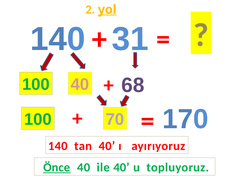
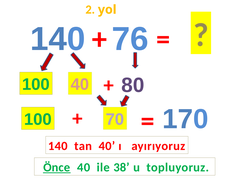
yol underline: present -> none (107, 10)
31: 31 -> 76 (130, 39)
68: 68 -> 80 (133, 85)
ile 40: 40 -> 38 (121, 167)
